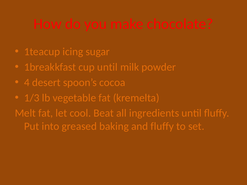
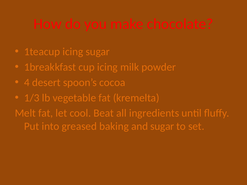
cup until: until -> icing (107, 67)
and fluffy: fluffy -> sugar (162, 126)
